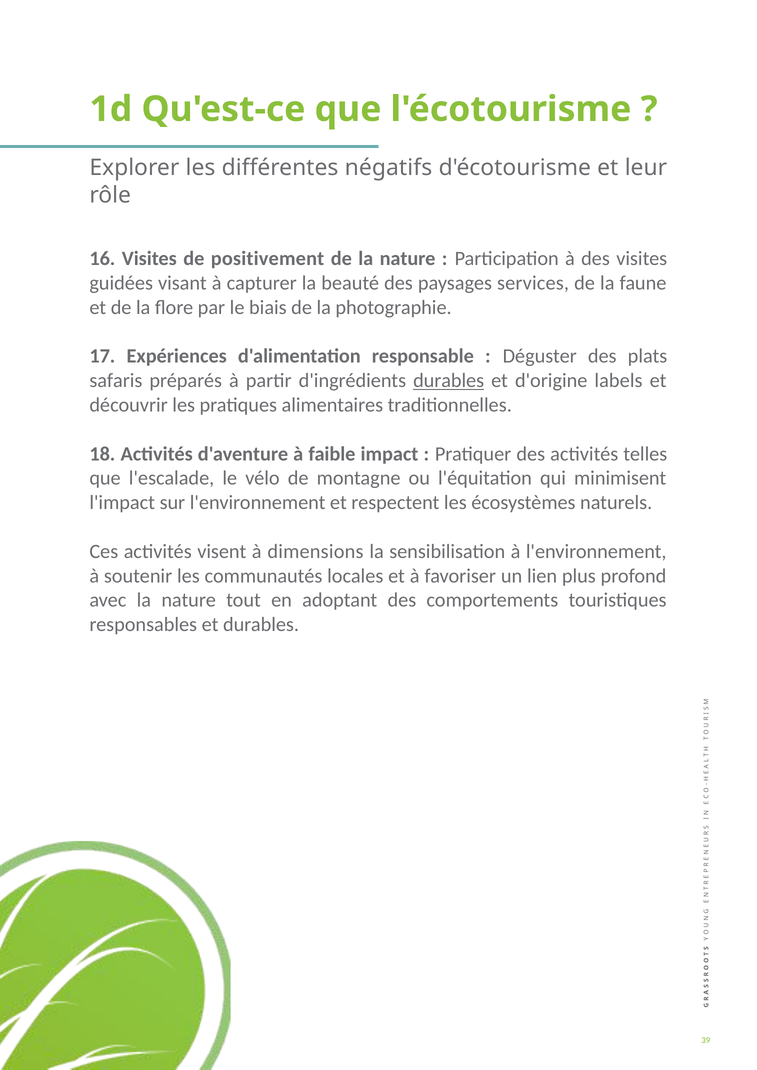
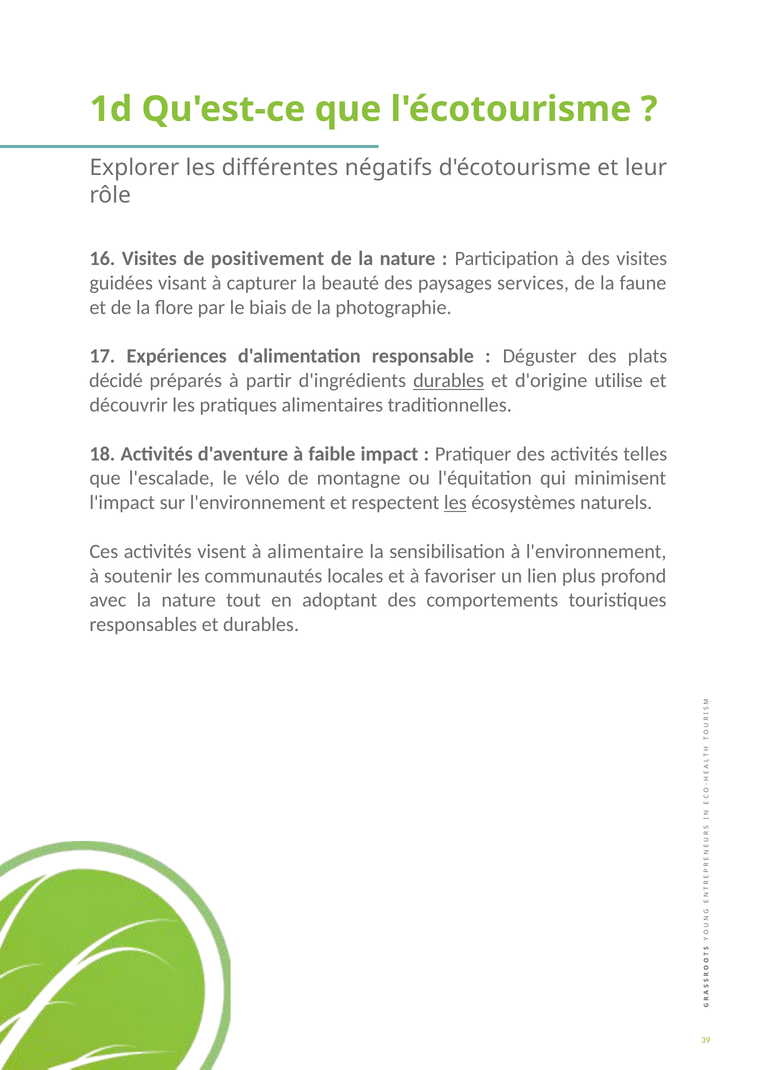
safaris: safaris -> décidé (116, 381)
labels: labels -> utilise (619, 381)
les underline: none -> present (455, 503)
dimensions: dimensions -> alimentaire (315, 552)
